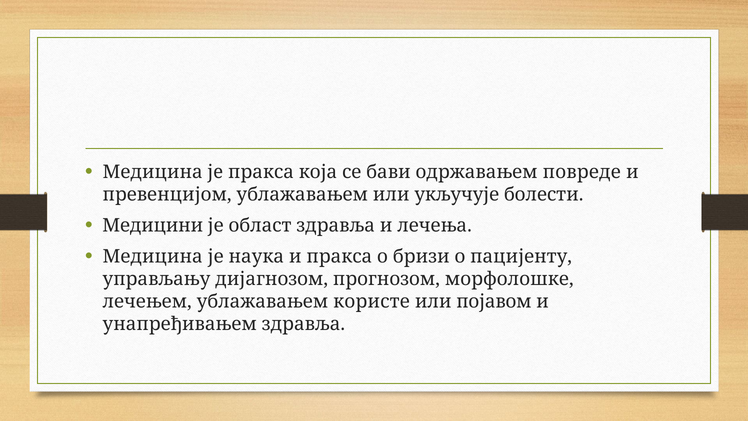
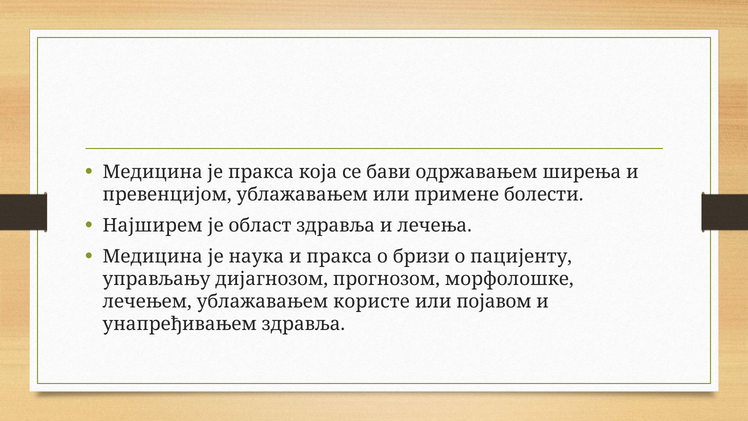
повреде: повреде -> ширења (582, 172)
укључује: укључује -> примене (457, 195)
Медицини: Медицини -> Најширем (153, 226)
